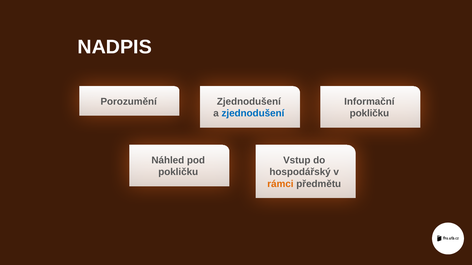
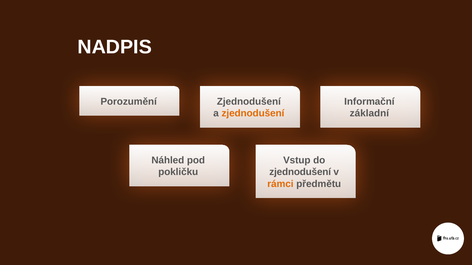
zjednodušení colour: blue -> orange (253, 114)
pokličku: pokličku -> základní (369, 114)
hospodářský: hospodářský -> zjednodušení (300, 172)
